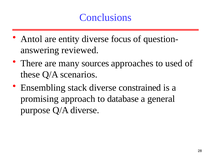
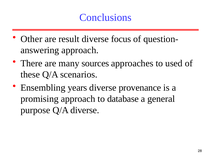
Antol: Antol -> Other (31, 39)
entity: entity -> result (69, 39)
reviewed: reviewed -> approach (80, 50)
stack: stack -> years (77, 88)
constrained: constrained -> provenance (140, 88)
